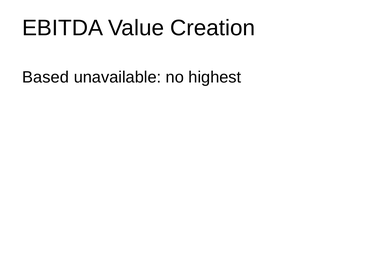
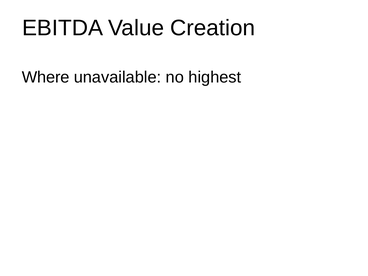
Based: Based -> Where (46, 77)
